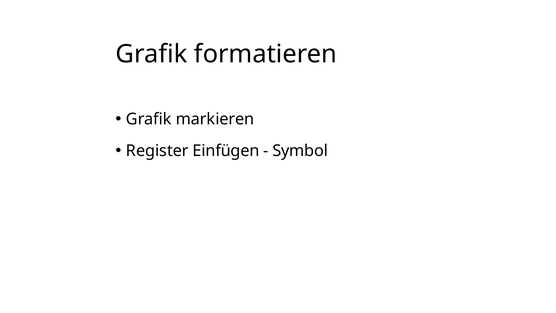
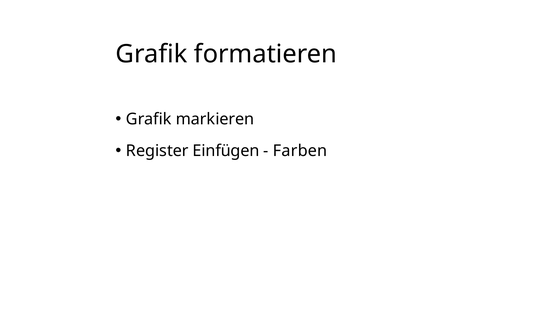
Symbol: Symbol -> Farben (300, 151)
